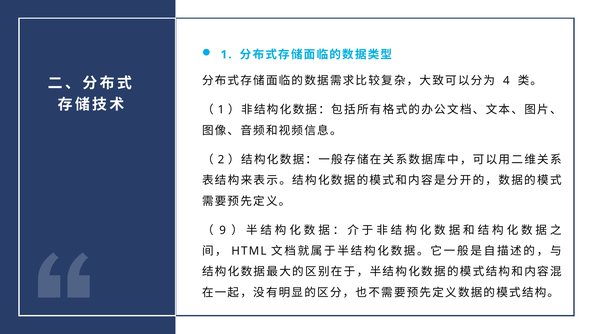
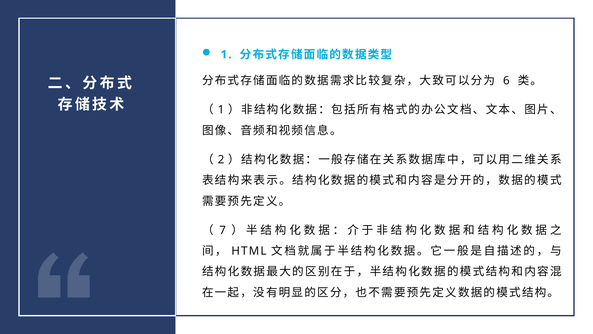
4: 4 -> 6 (506, 81)
9: 9 -> 7 (223, 230)
